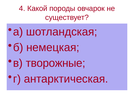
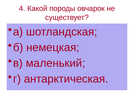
творожные: творожные -> маленький (56, 63)
